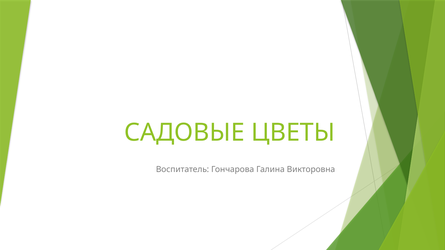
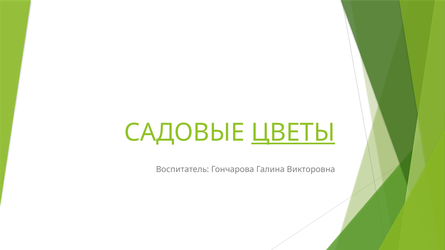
ЦВЕТЫ underline: none -> present (293, 133)
